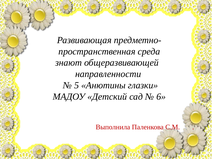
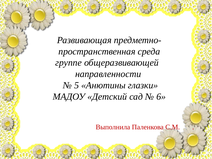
знают: знают -> группе (69, 63)
